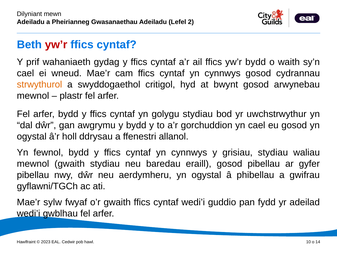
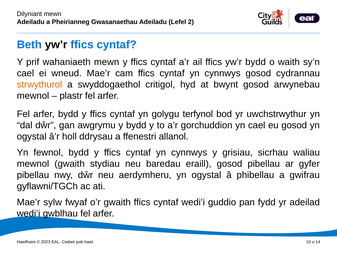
yw’r colour: red -> black (56, 45)
wahaniaeth gydag: gydag -> mewn (107, 62)
golygu stydiau: stydiau -> terfynol (198, 114)
grisiau stydiau: stydiau -> sicrhau (273, 152)
